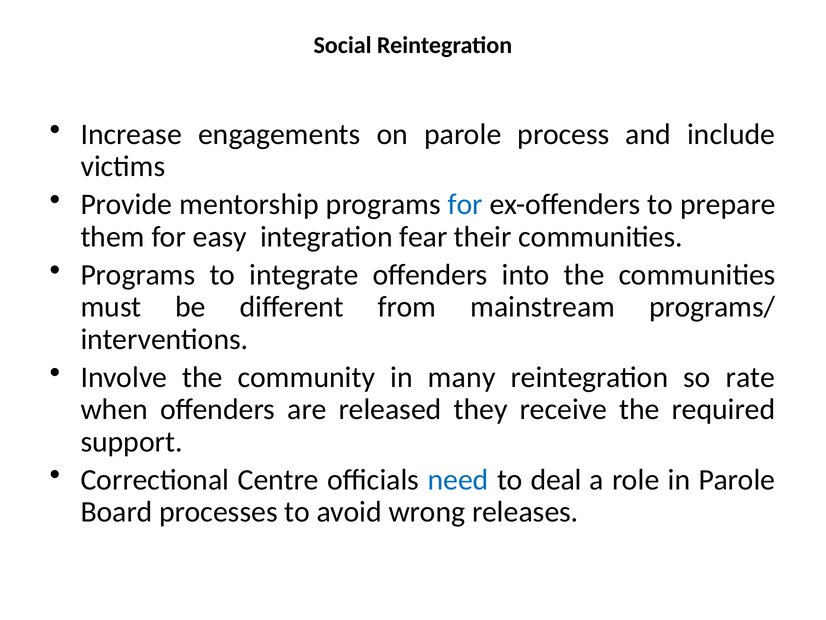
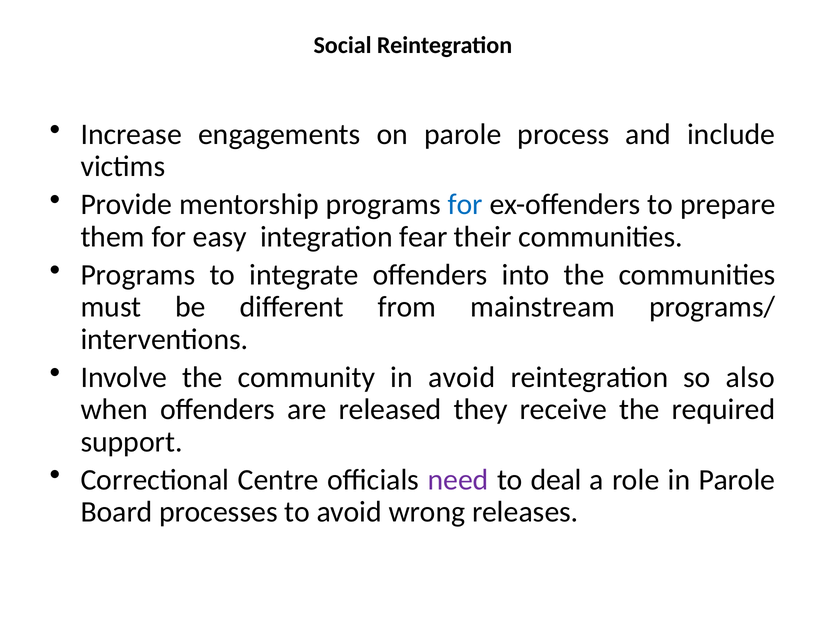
in many: many -> avoid (462, 377)
rate: rate -> also (750, 377)
need colour: blue -> purple (458, 479)
